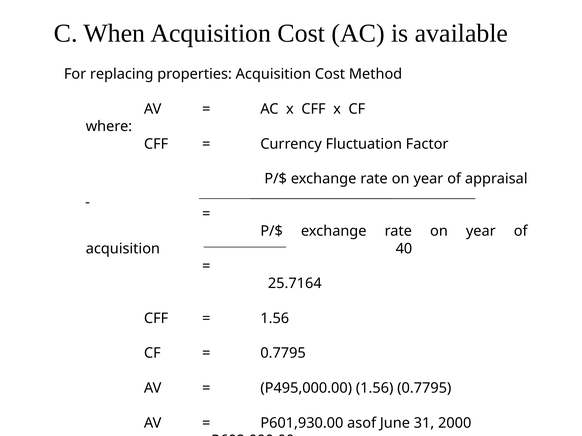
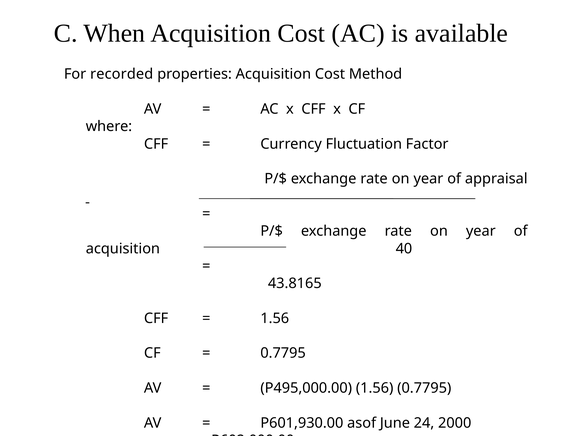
replacing: replacing -> recorded (122, 74)
25.7164: 25.7164 -> 43.8165 (295, 284)
31: 31 -> 24 (424, 423)
